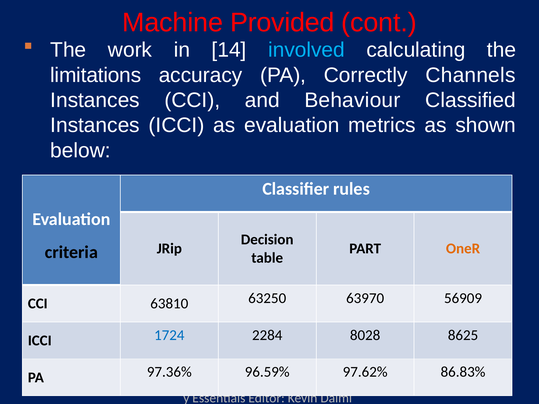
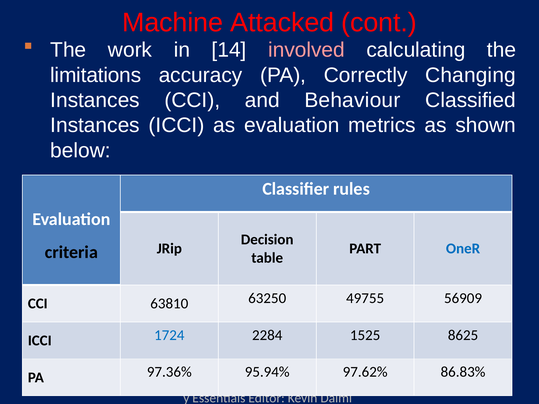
Provided: Provided -> Attacked (282, 23)
involved colour: light blue -> pink (307, 50)
Channels: Channels -> Changing (471, 75)
OneR colour: orange -> blue (463, 249)
63970: 63970 -> 49755 (365, 298)
8028: 8028 -> 1525 (365, 335)
96.59%: 96.59% -> 95.94% (267, 372)
